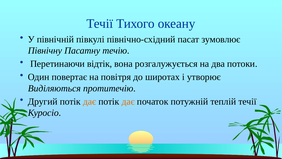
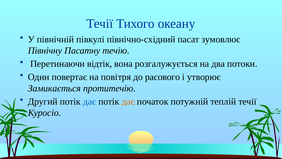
широтах: широтах -> расового (163, 77)
Виділяються: Виділяються -> Замикається (54, 88)
дає colour: orange -> blue (90, 101)
